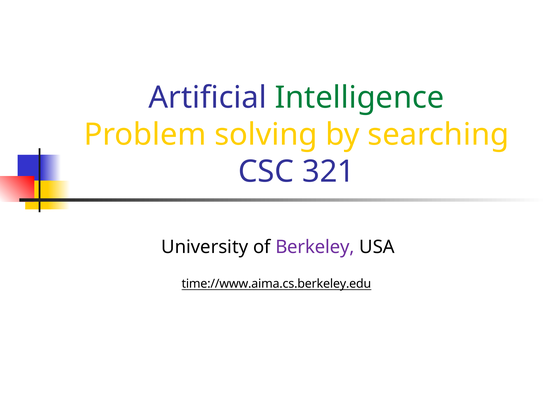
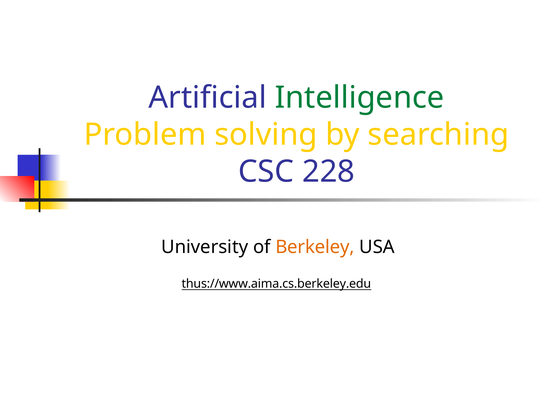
321: 321 -> 228 (329, 172)
Berkeley colour: purple -> orange (315, 247)
time://www.aima.cs.berkeley.edu: time://www.aima.cs.berkeley.edu -> thus://www.aima.cs.berkeley.edu (276, 284)
